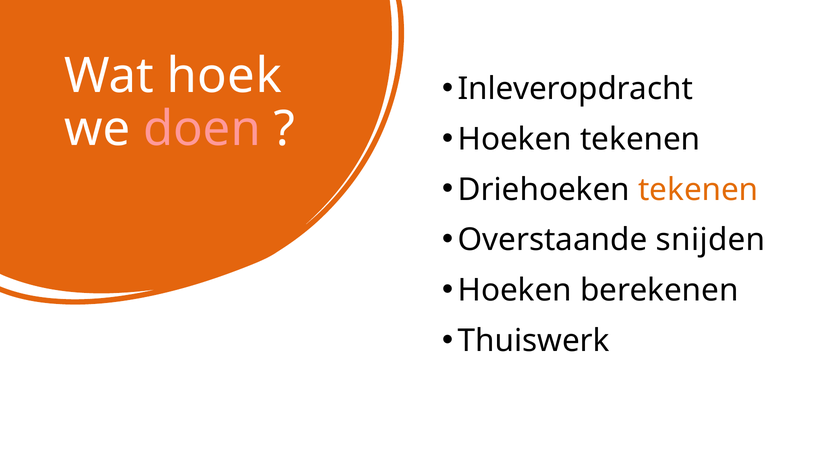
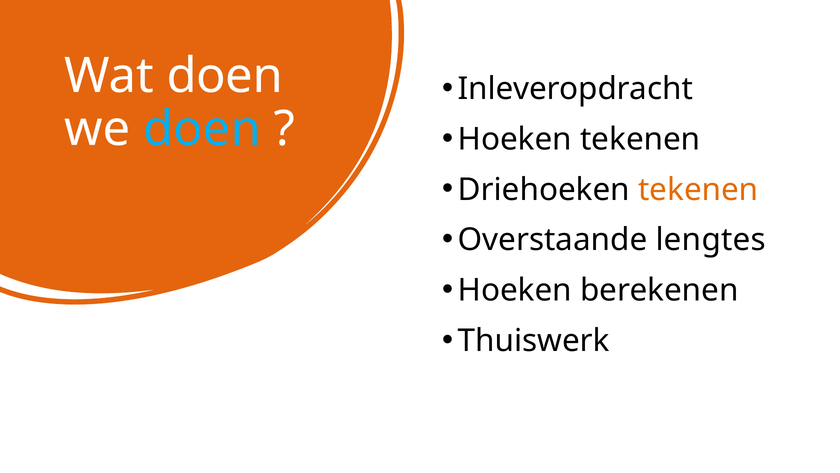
Wat hoek: hoek -> doen (225, 76)
doen colour: pink -> light blue (202, 129)
snijden: snijden -> lengtes (711, 240)
